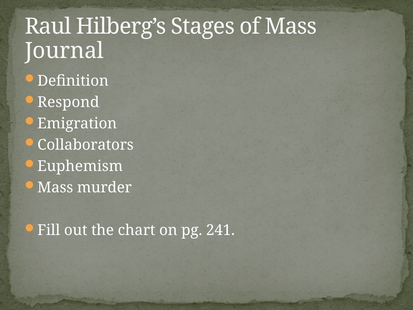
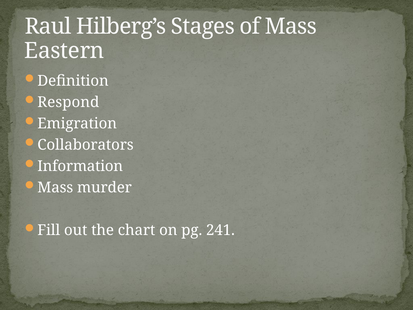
Journal: Journal -> Eastern (64, 51)
Euphemism: Euphemism -> Information (80, 166)
